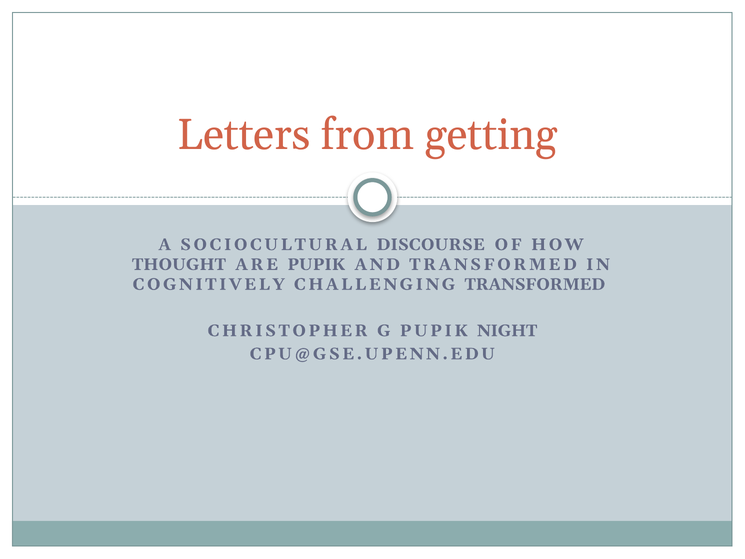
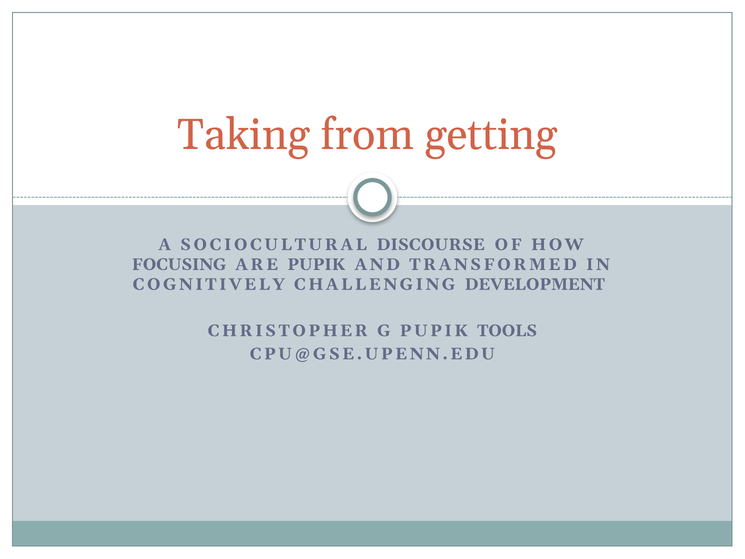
Letters: Letters -> Taking (244, 135)
THOUGHT: THOUGHT -> FOCUSING (179, 264)
CHALLENGING TRANSFORMED: TRANSFORMED -> DEVELOPMENT (535, 284)
NIGHT: NIGHT -> TOOLS (507, 331)
